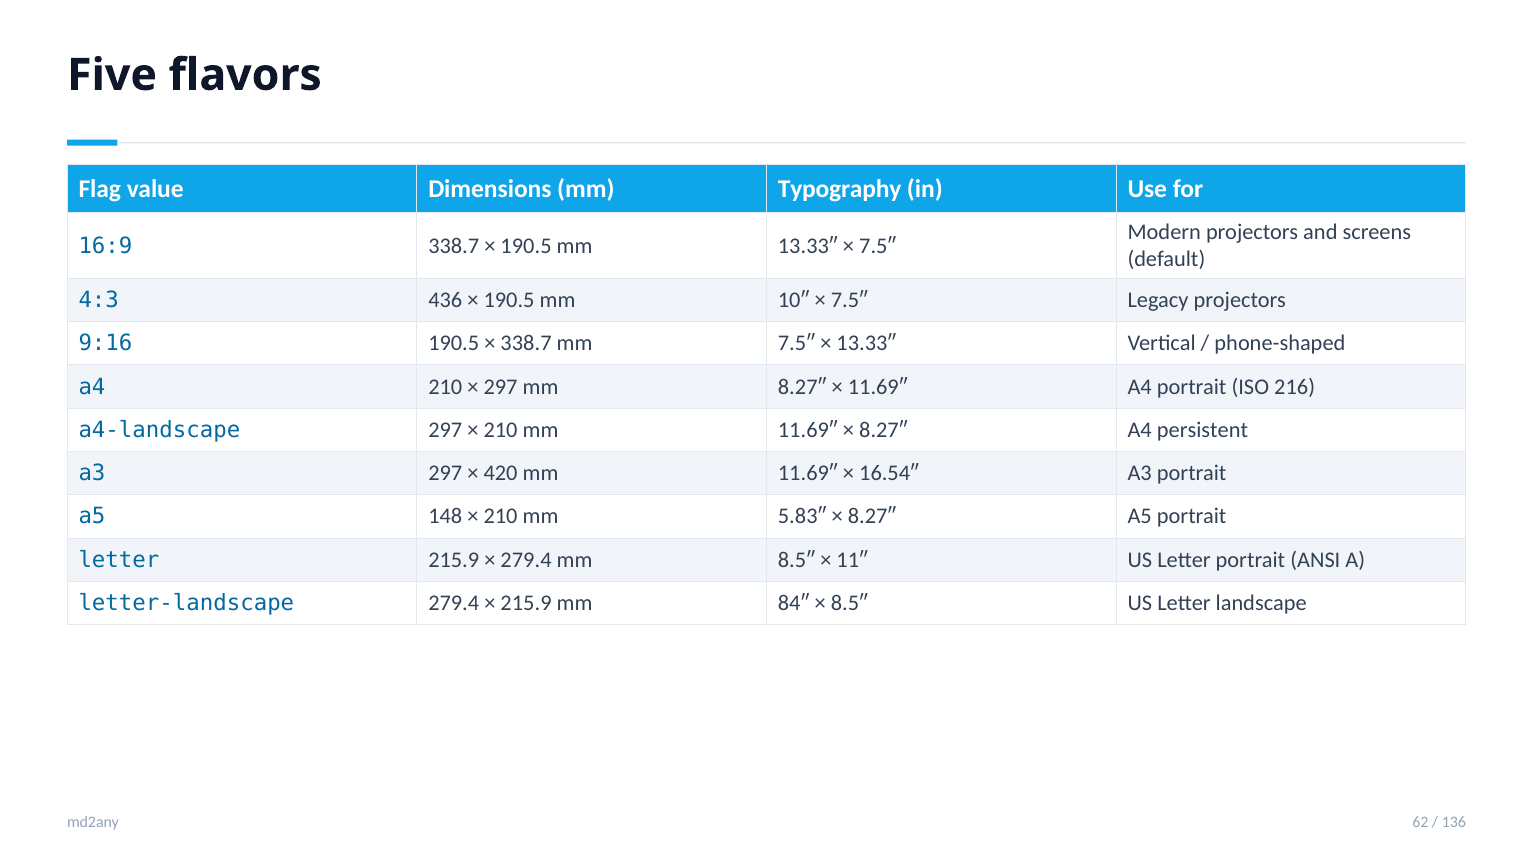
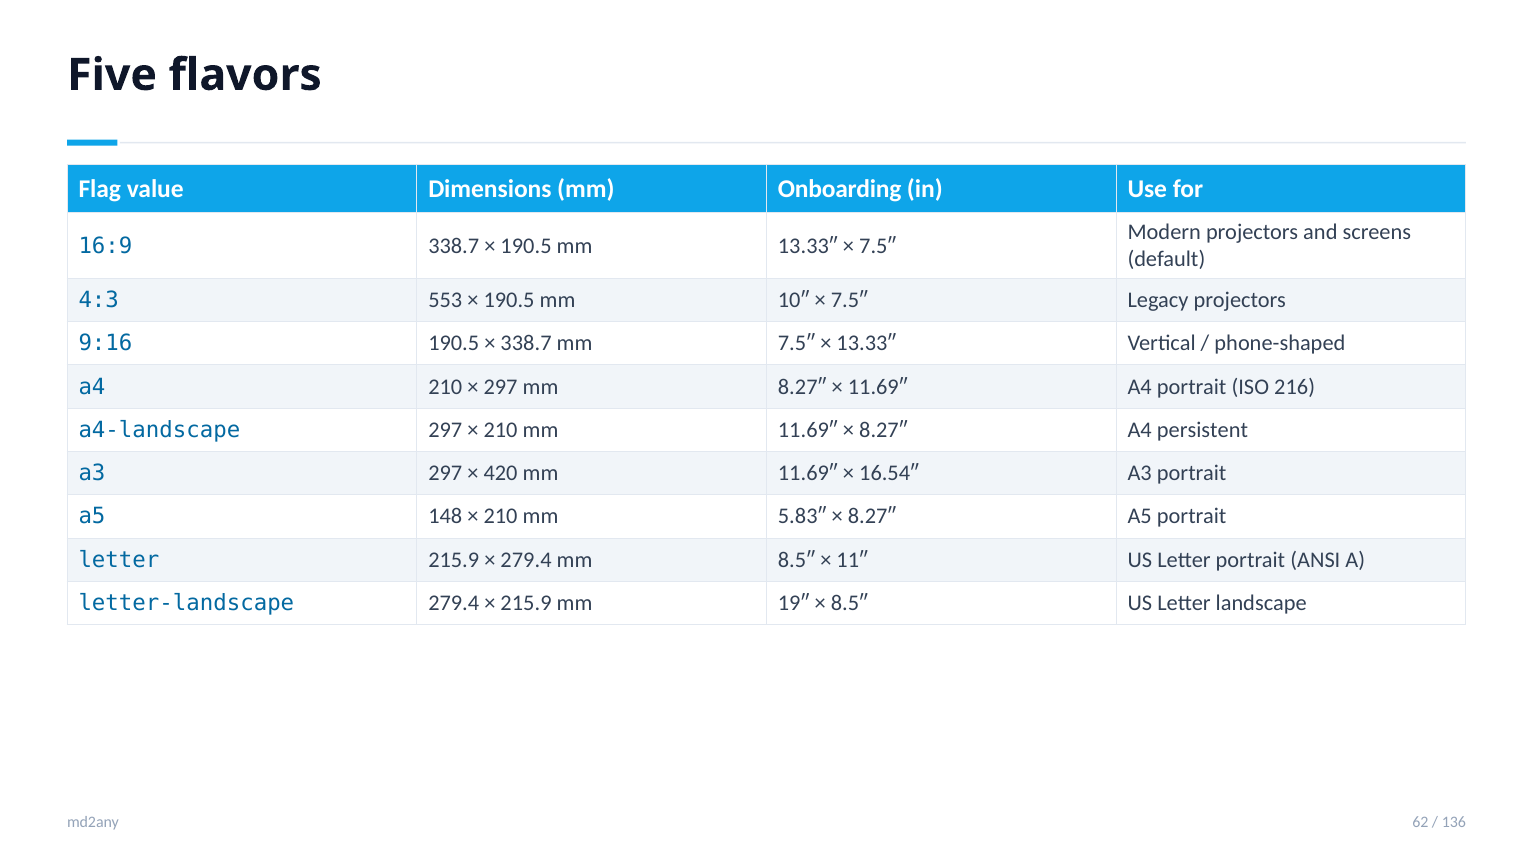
Typography: Typography -> Onboarding (840, 189)
436: 436 -> 553 (445, 300)
84″: 84″ -> 19″ (794, 603)
